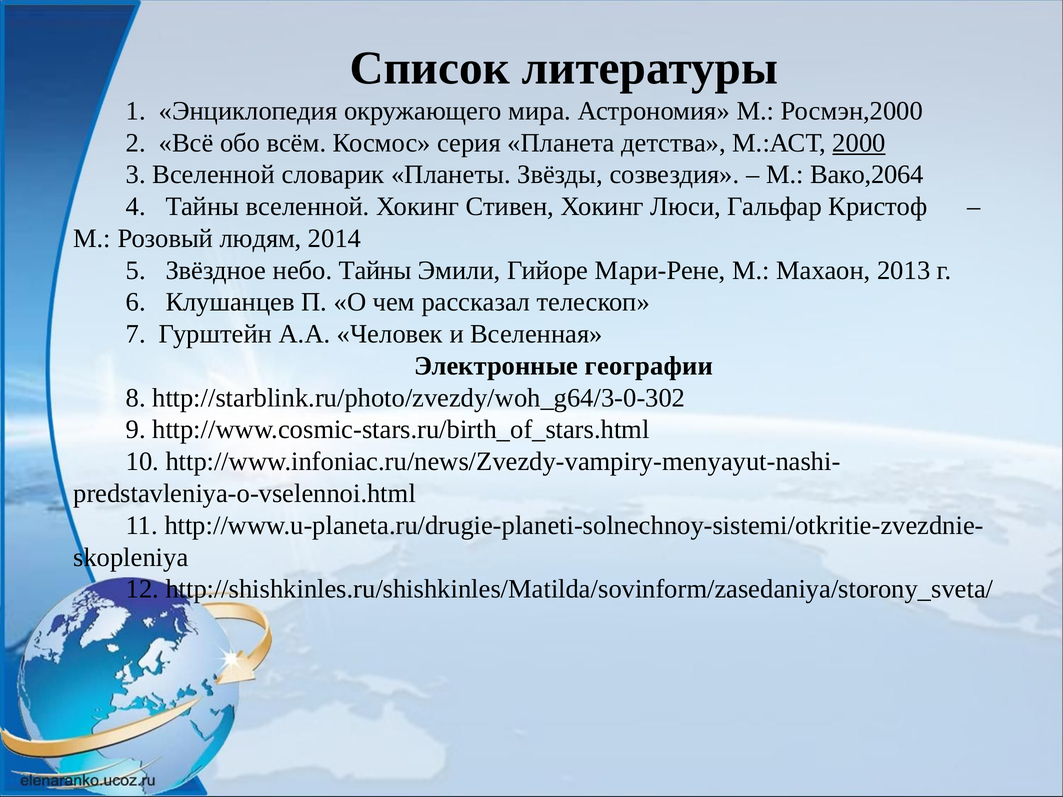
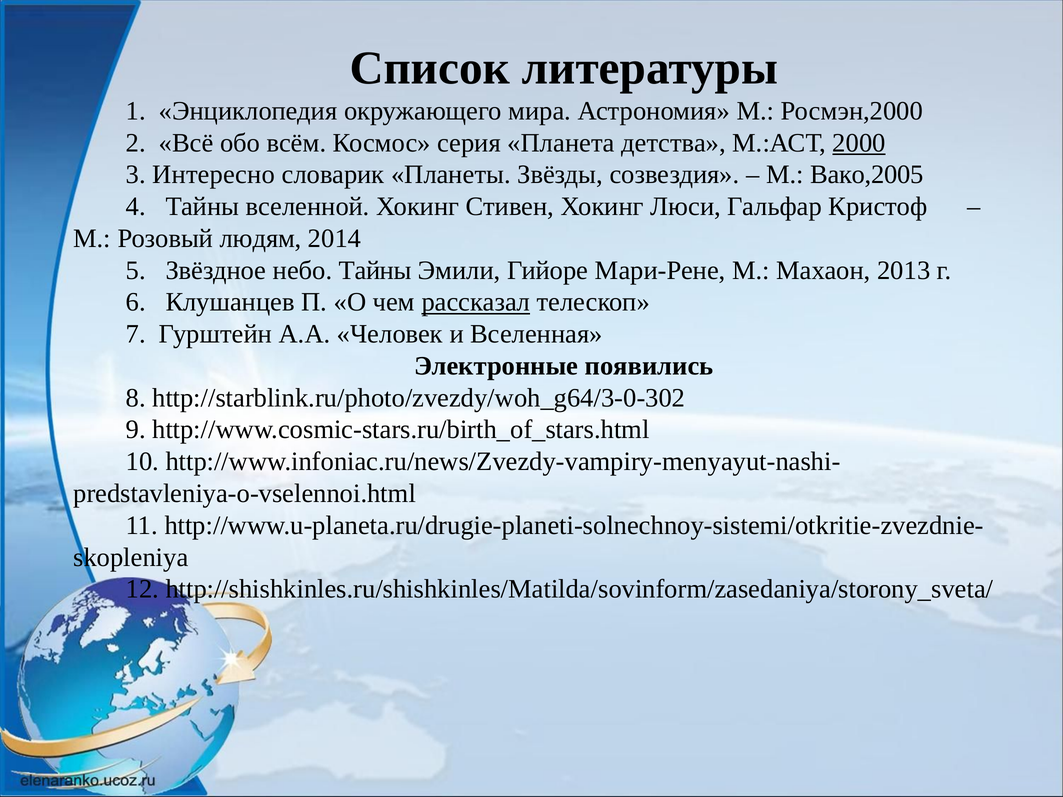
3 Вселенной: Вселенной -> Интересно (214, 175)
Вако,2064: Вако,2064 -> Вако,2005 (867, 175)
рассказал underline: none -> present (476, 302)
географии: географии -> появились (649, 366)
